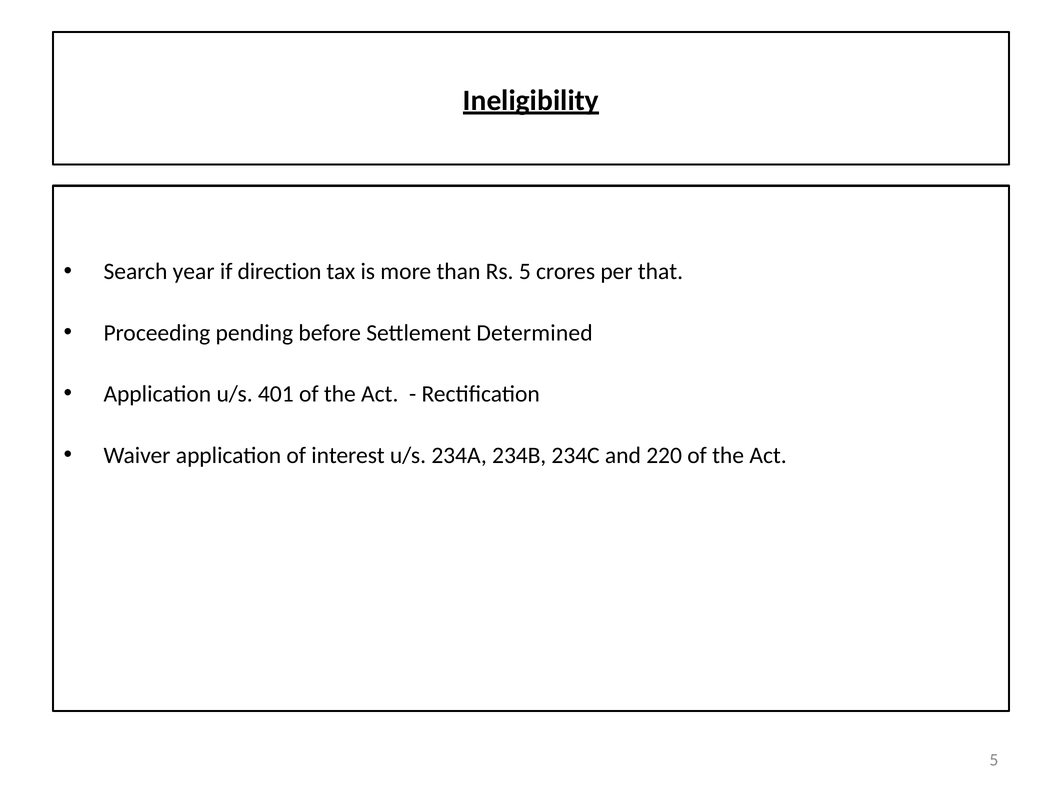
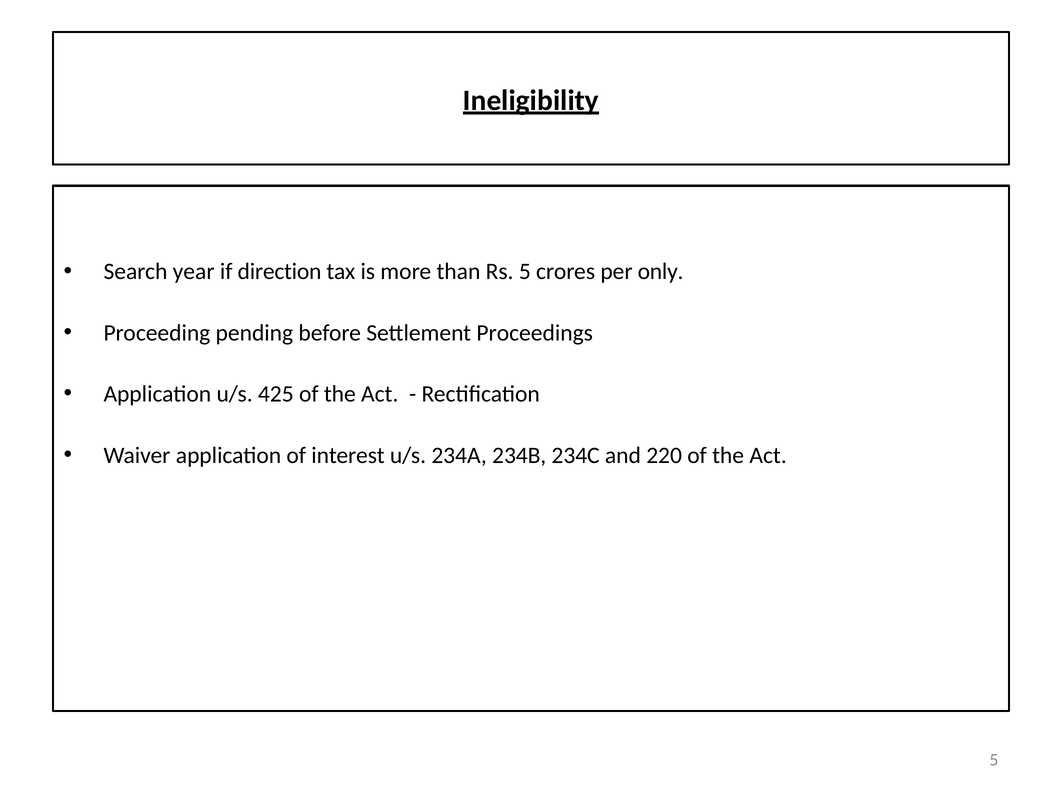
that: that -> only (661, 272)
Determined: Determined -> Proceedings (535, 333)
401: 401 -> 425 (276, 394)
